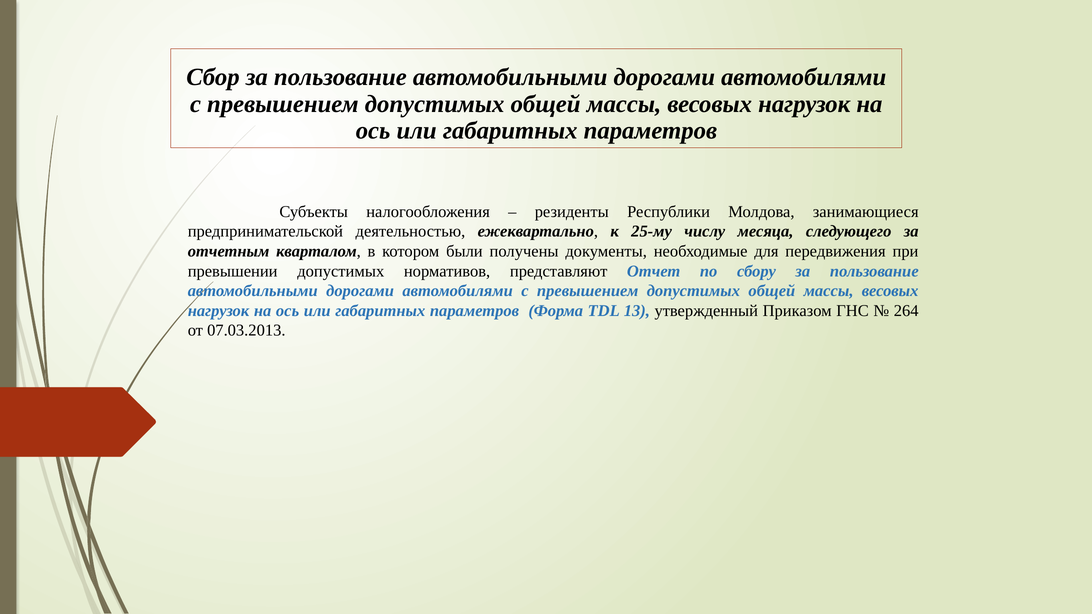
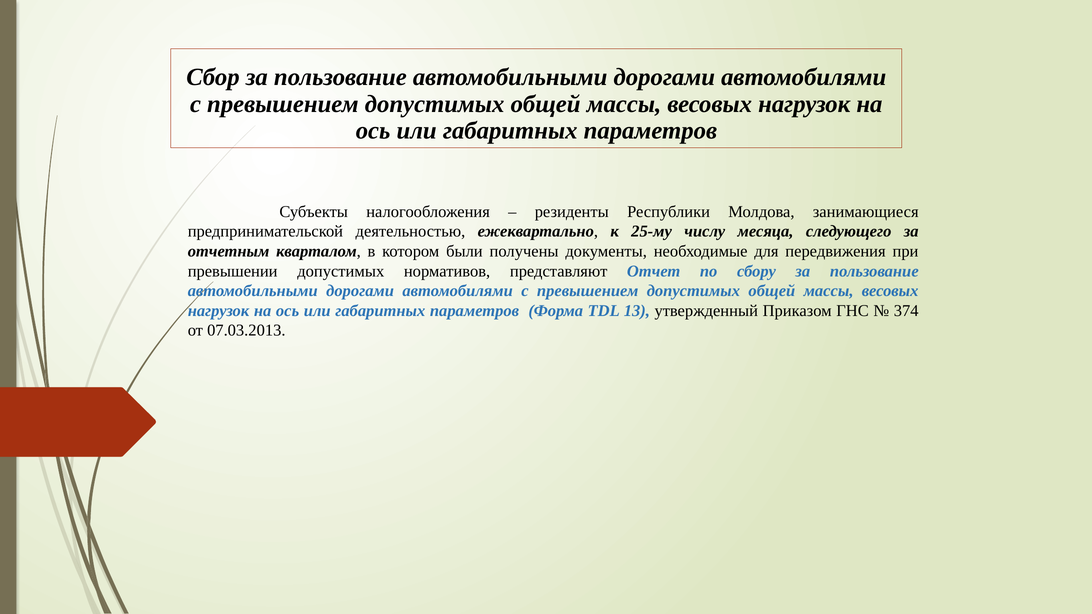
264: 264 -> 374 (906, 311)
